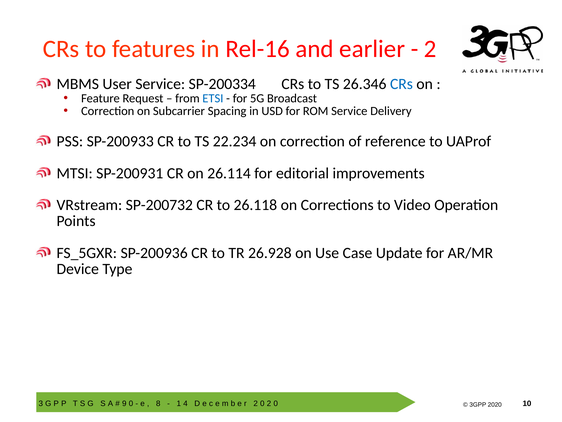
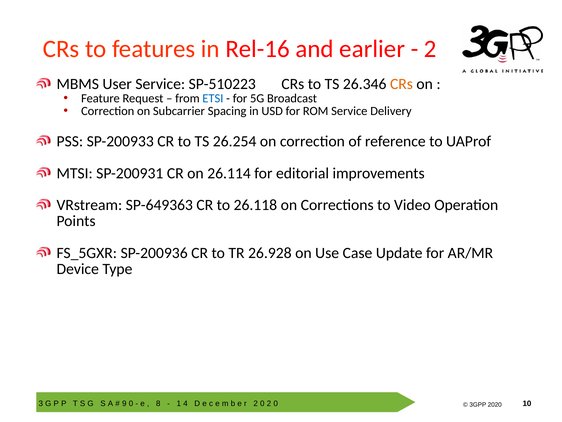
SP-200334: SP-200334 -> SP-510223 (222, 84)
CRs colour: blue -> orange (401, 84)
22.234: 22.234 -> 26.254 (235, 141)
SP-200732: SP-200732 -> SP-649363 (159, 205)
